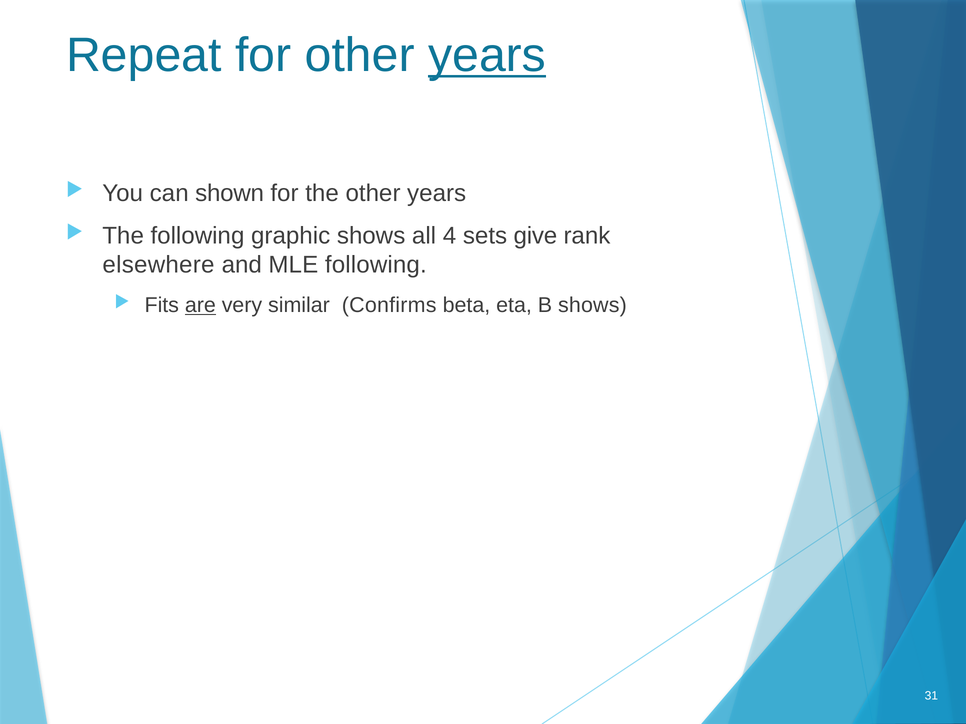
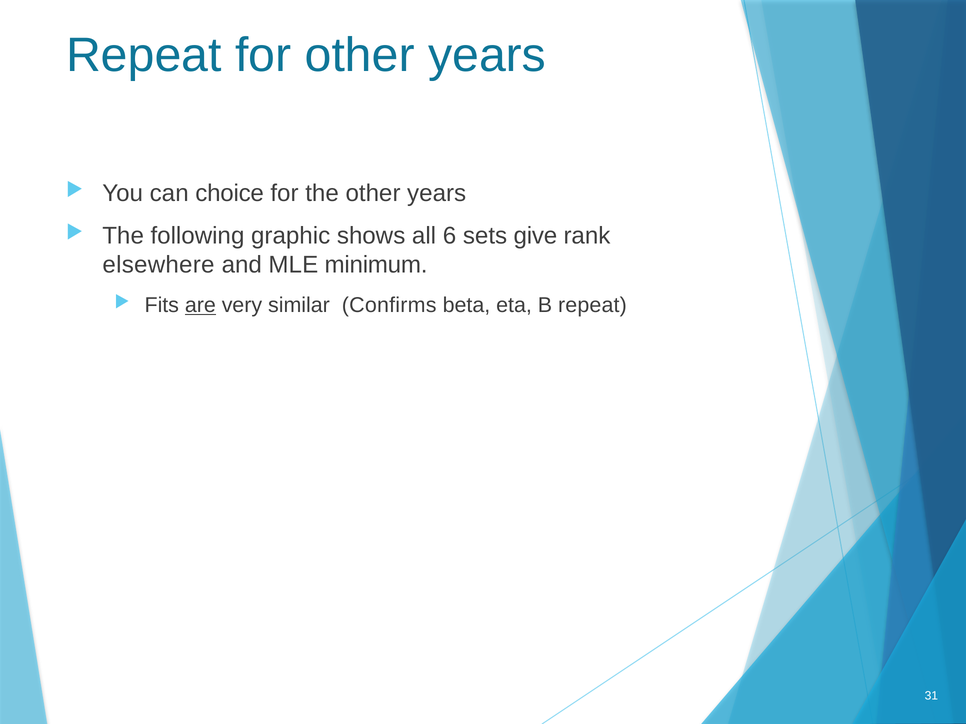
years underline: present -> none (487, 56)
shown: shown -> choice (230, 193)
4: 4 -> 6 (449, 236)
MLE following: following -> minimum (376, 265)
B shows: shows -> repeat (592, 305)
